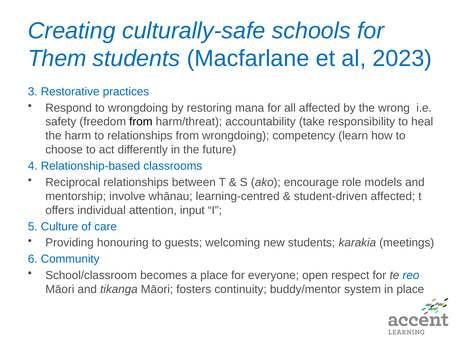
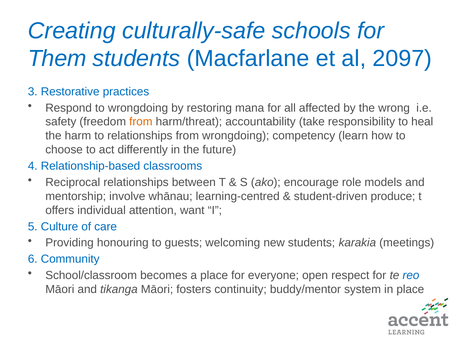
2023: 2023 -> 2097 (402, 59)
from colour: black -> orange (141, 122)
student-driven affected: affected -> produce (393, 196)
input: input -> want (192, 210)
